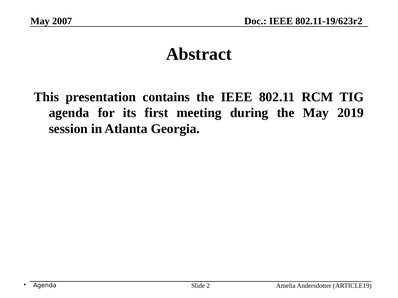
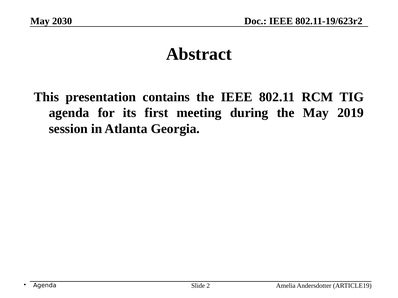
2007: 2007 -> 2030 (62, 21)
